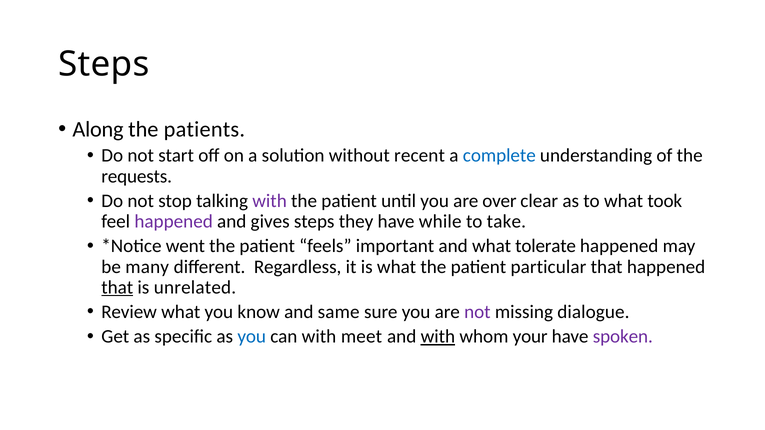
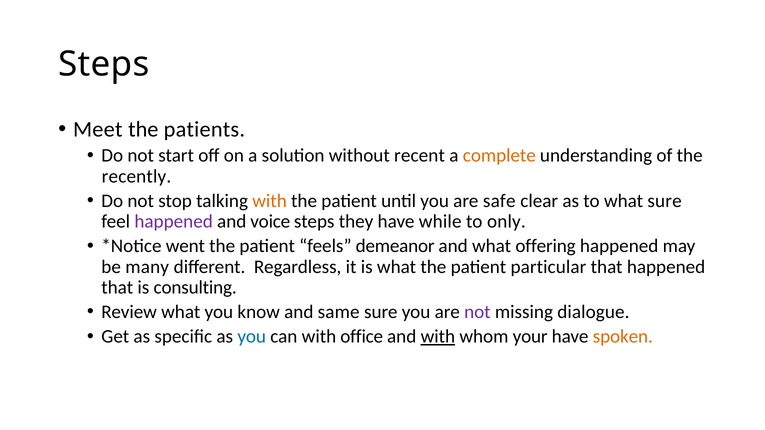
Along: Along -> Meet (98, 129)
complete colour: blue -> orange (499, 156)
requests: requests -> recently (136, 176)
with colour: purple -> orange (270, 201)
over: over -> safe (499, 201)
what took: took -> sure (665, 201)
gives: gives -> voice (270, 222)
take: take -> only (506, 222)
important: important -> demeanor (395, 246)
tolerate: tolerate -> offering (546, 246)
that underline: present -> none (117, 288)
unrelated: unrelated -> consulting (195, 288)
meet: meet -> office (362, 337)
spoken colour: purple -> orange (623, 337)
